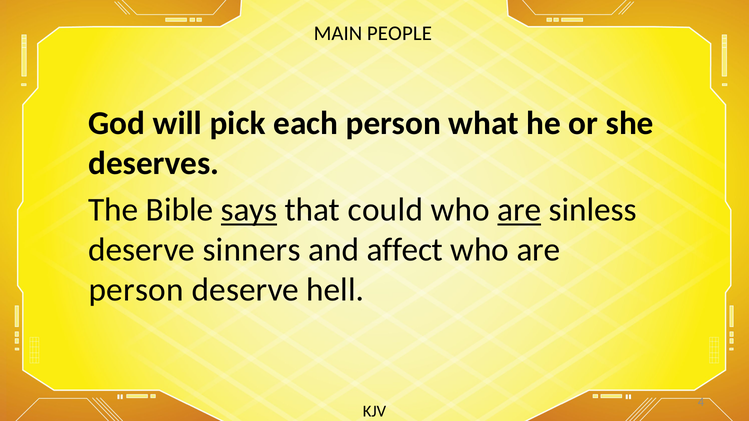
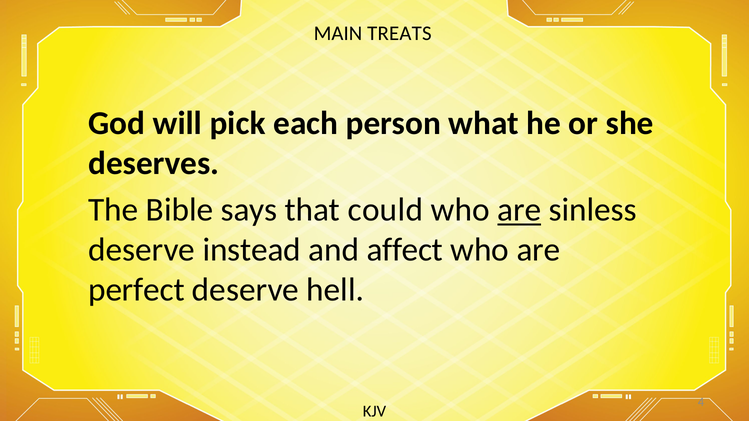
PEOPLE: PEOPLE -> TREATS (399, 33)
says underline: present -> none (249, 210)
sinners: sinners -> instead (252, 250)
person: person -> perfect (136, 290)
